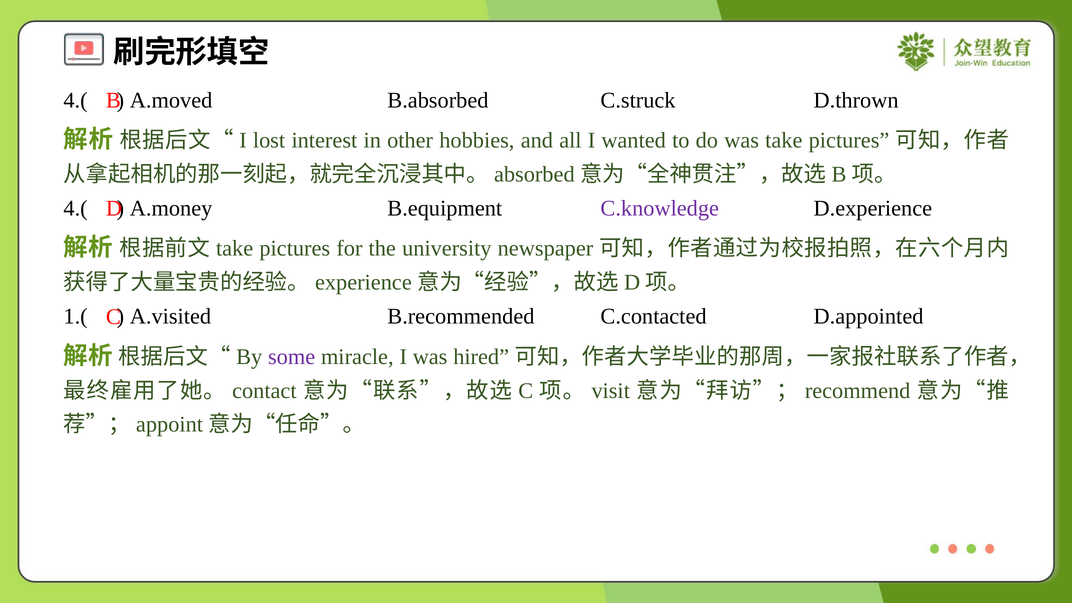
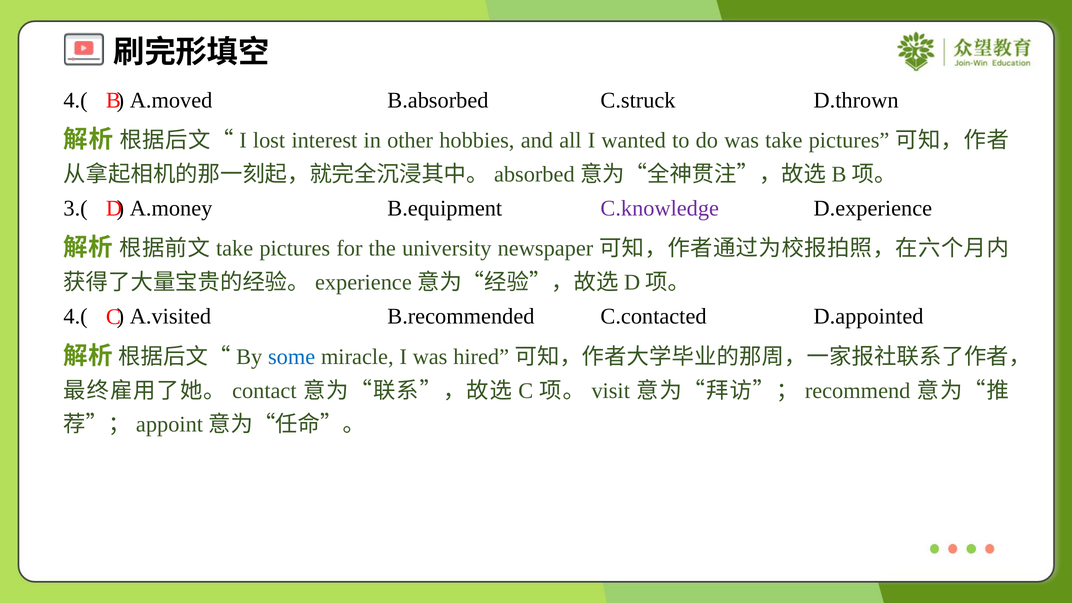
4.(: 4.( -> 3.( (76, 208)
1.(: 1.( -> 4.( (76, 317)
some colour: purple -> blue (292, 357)
